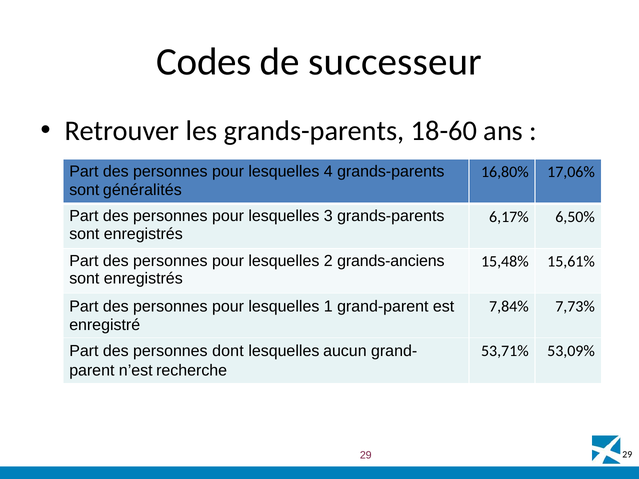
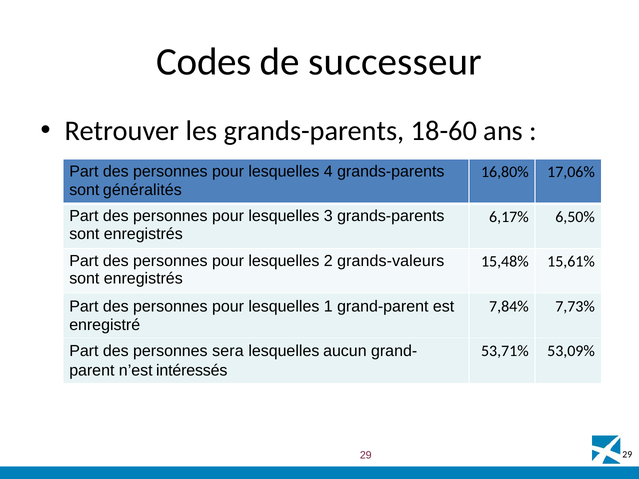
grands-anciens: grands-anciens -> grands-valeurs (391, 261)
dont: dont -> sera (228, 351)
recherche: recherche -> intéressés (192, 371)
